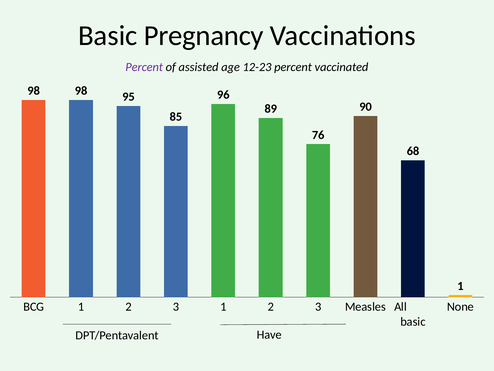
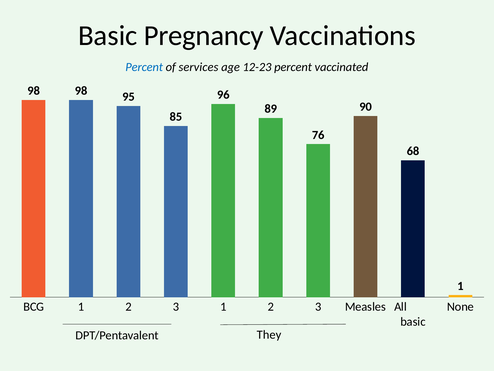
Percent colour: purple -> blue (144, 67)
assisted: assisted -> services (198, 67)
Have: Have -> They (269, 334)
